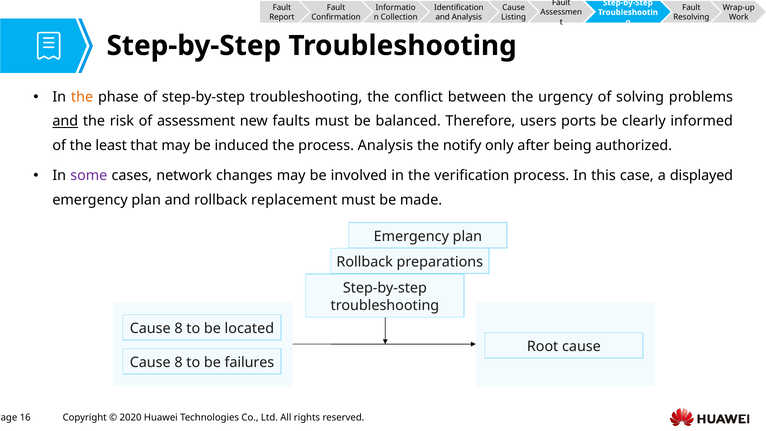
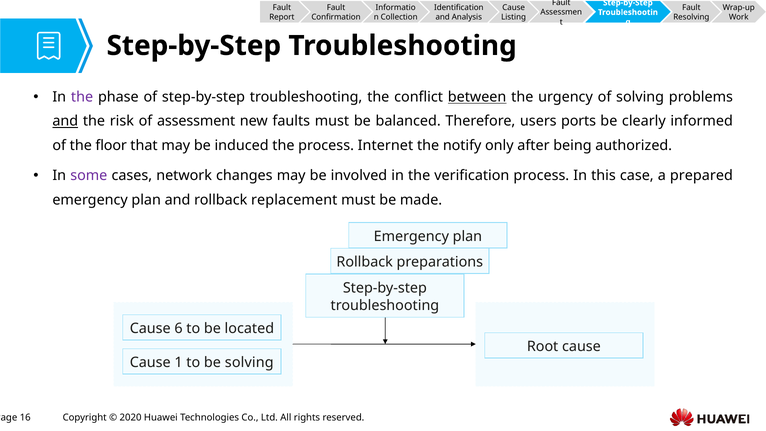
the colour: orange -> purple (82, 97)
between underline: none -> present (477, 97)
least: least -> floor (111, 145)
process Analysis: Analysis -> Internet (385, 145)
displayed: displayed -> prepared (701, 176)
8: 8 -> 6 (179, 328)
8: 8 -> 1 (179, 362)
be failures: failures -> solving (249, 362)
